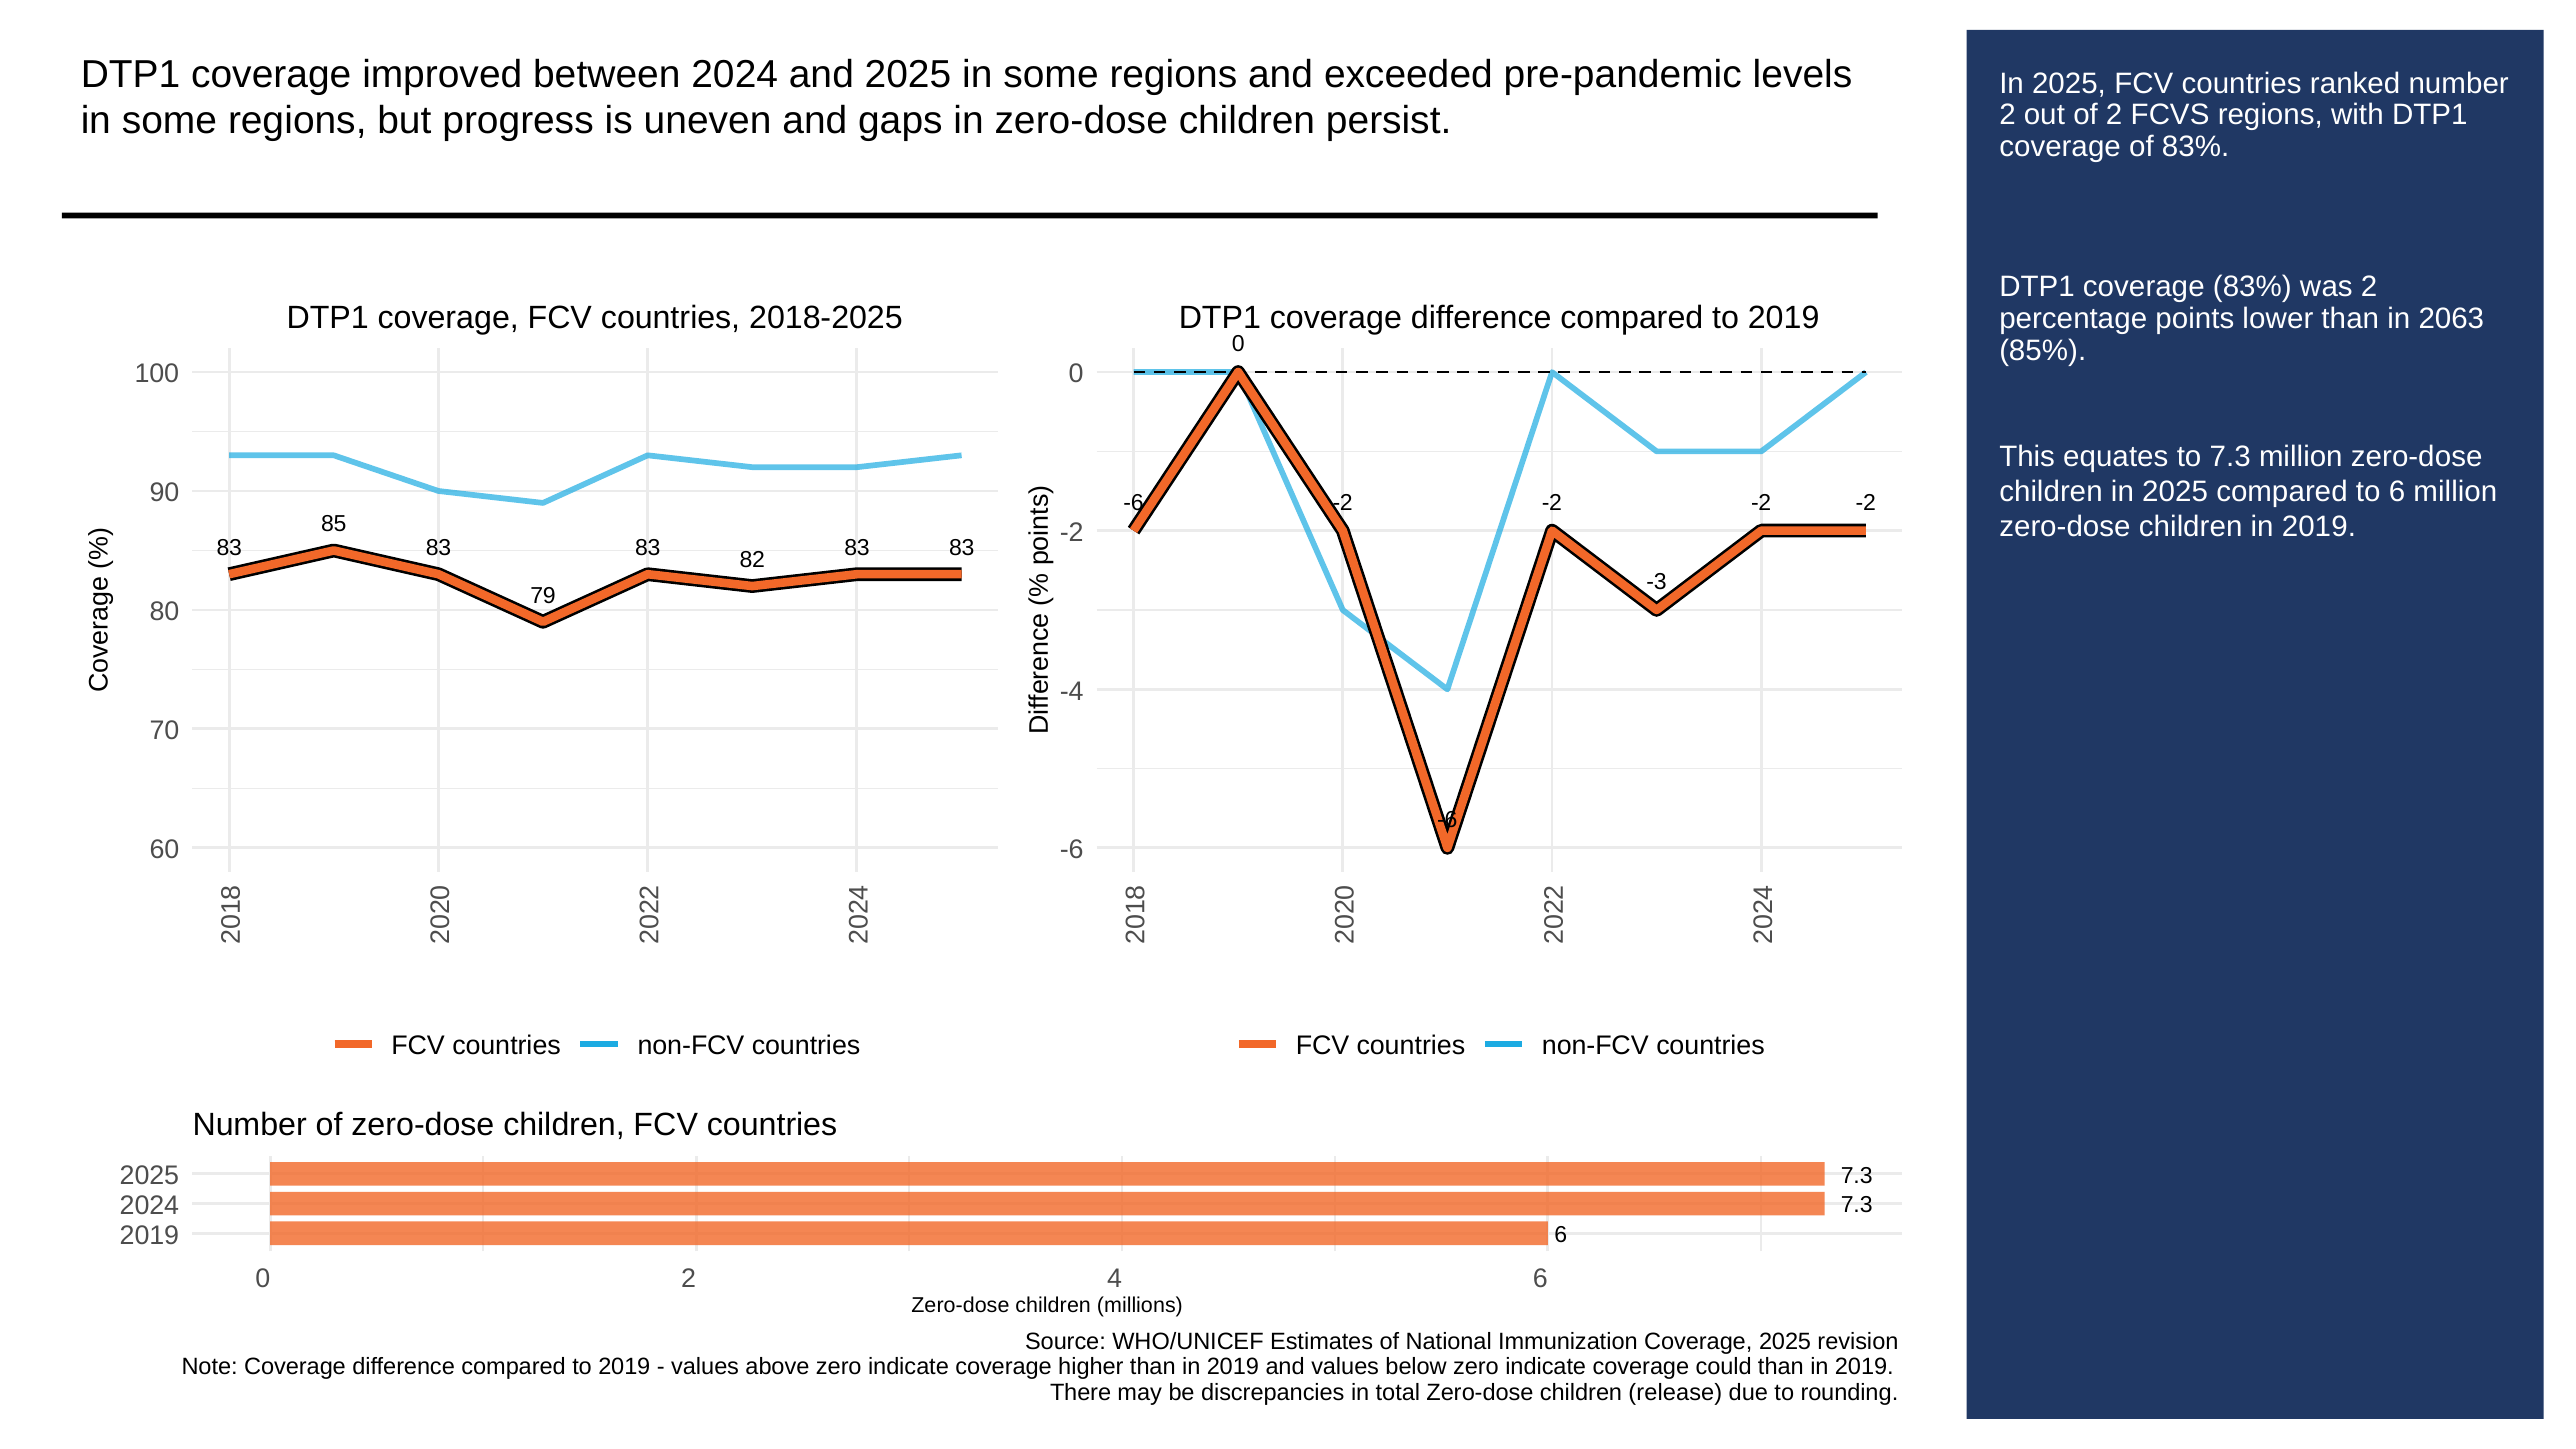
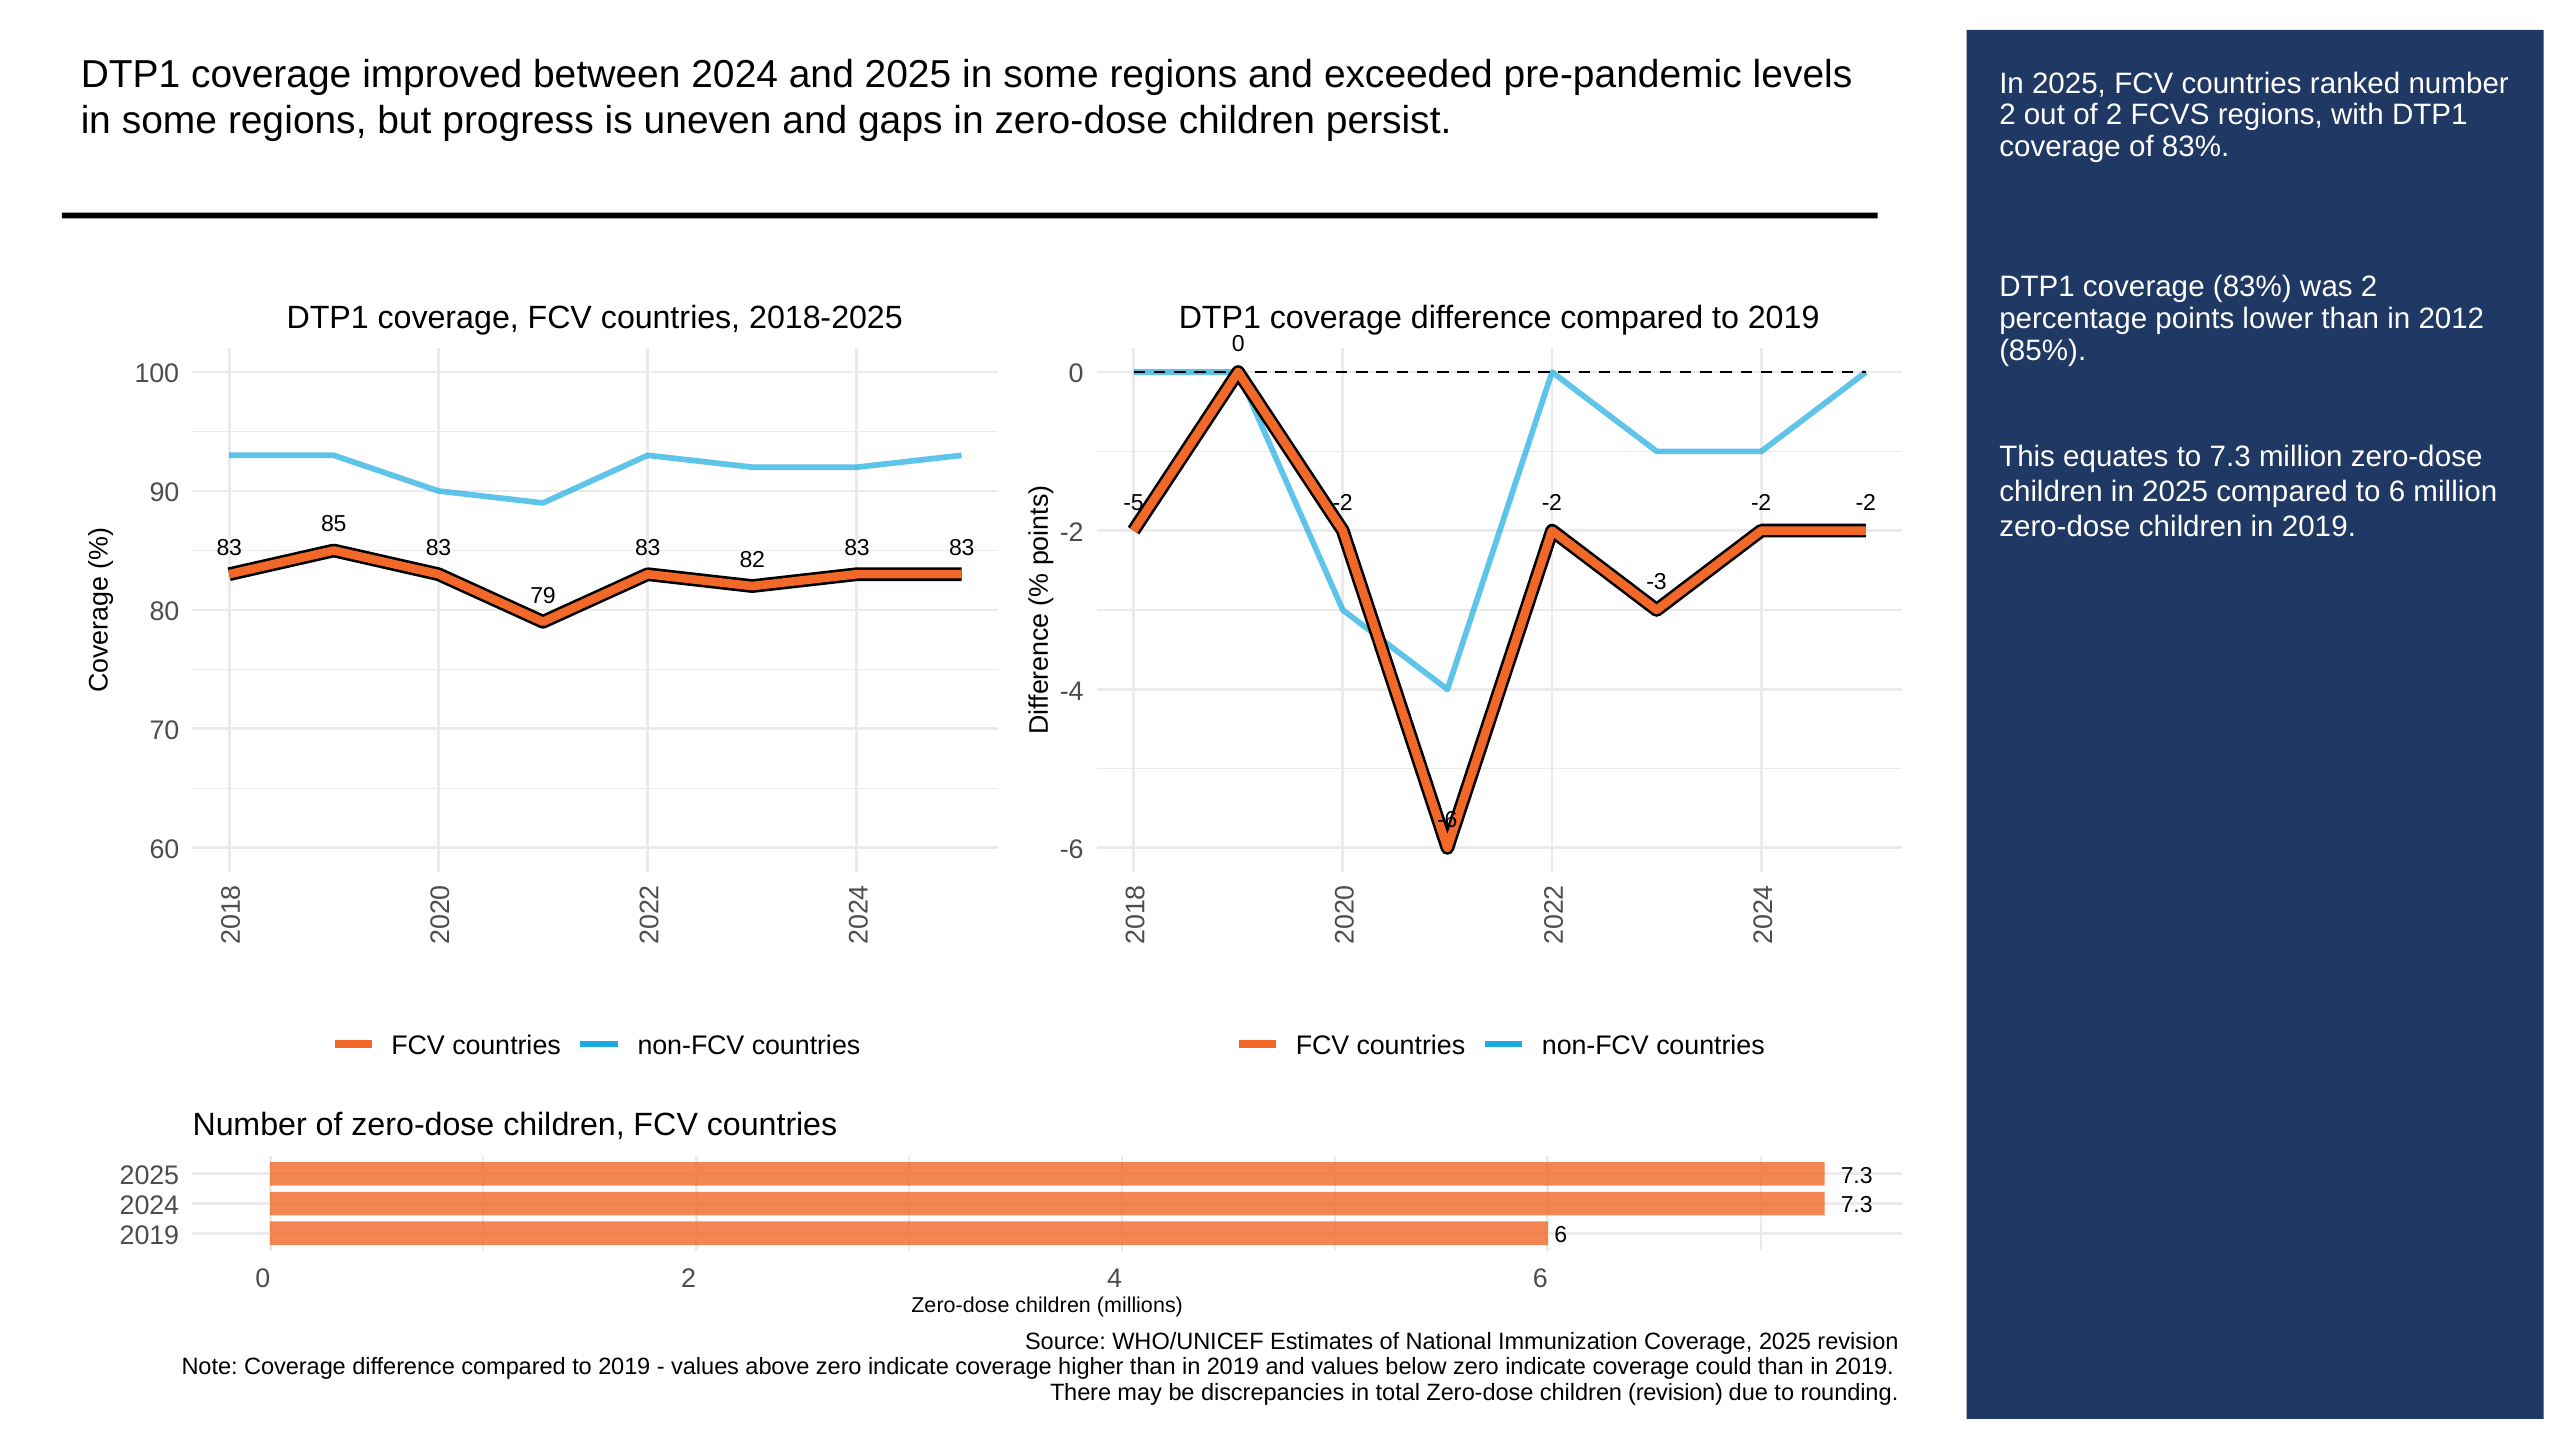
2063: 2063 -> 2012 (2451, 319)
-6: -6 -> -5 (1133, 503)
children release: release -> revision (1676, 1392)
